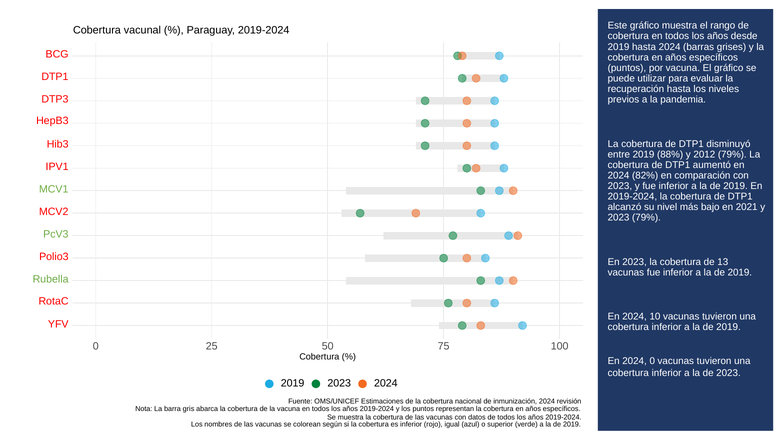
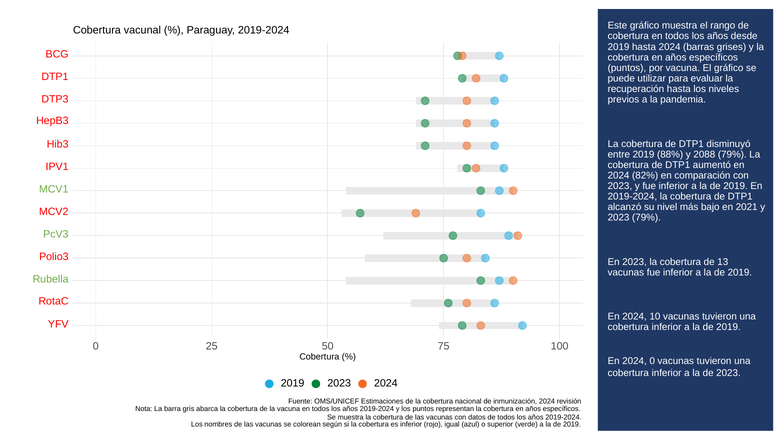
2012: 2012 -> 2088 (704, 155)
